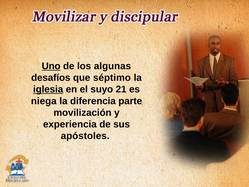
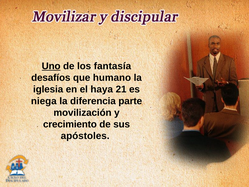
algunas: algunas -> fantasía (112, 66)
séptimo: séptimo -> humano (112, 78)
iglesia underline: present -> none (48, 89)
suyo: suyo -> haya (102, 89)
experiencia: experiencia -> crecimiento (70, 124)
